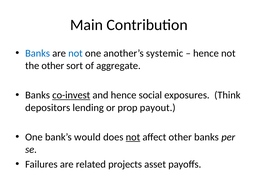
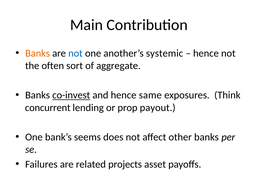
Banks colour: blue -> orange (38, 53)
the other: other -> often (53, 66)
social: social -> same (150, 95)
depositors: depositors -> concurrent (48, 108)
would: would -> seems (87, 137)
not underline: present -> none (133, 137)
